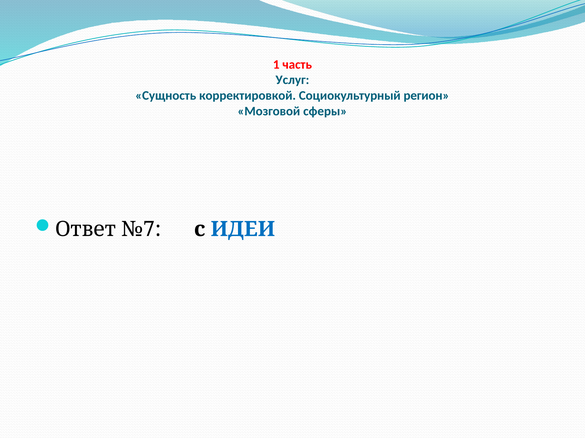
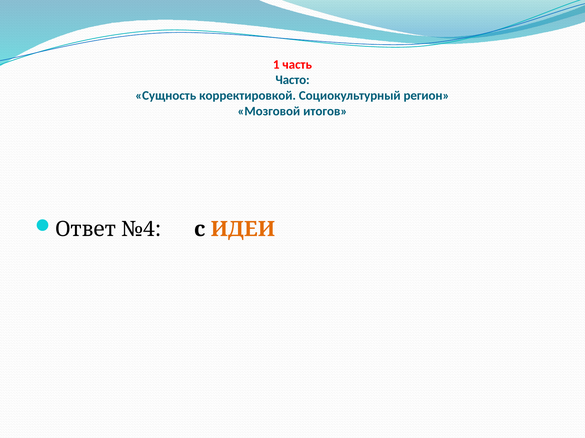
Услуг: Услуг -> Часто (293, 80)
сферы: сферы -> итогов (325, 111)
№7: №7 -> №4 (141, 229)
ИДЕИ colour: blue -> orange (243, 229)
